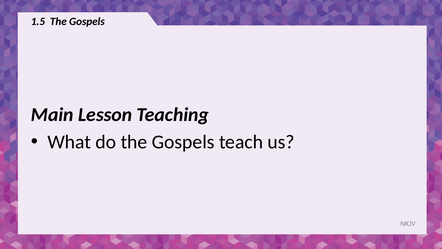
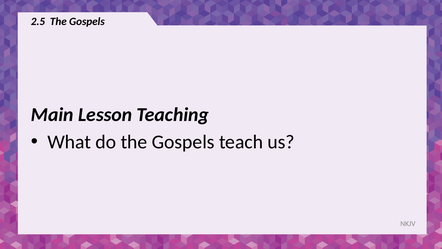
1.5: 1.5 -> 2.5 (38, 22)
